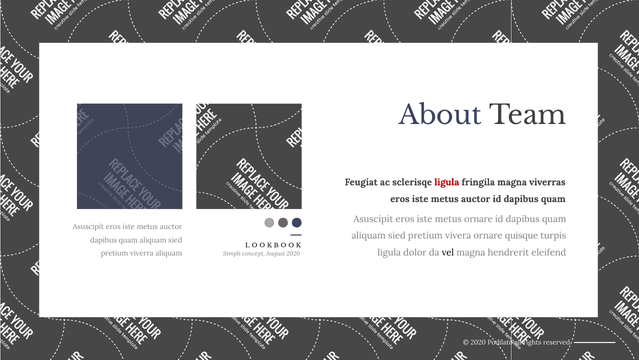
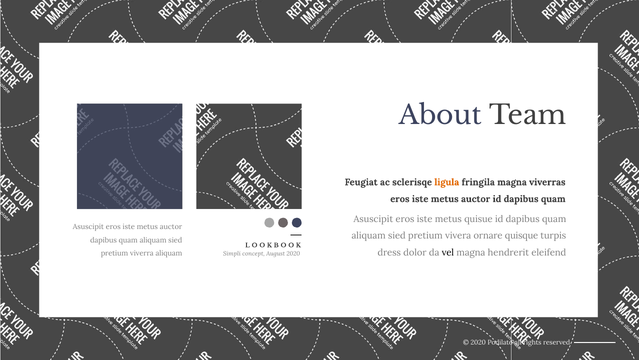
ligula colour: red -> orange (447, 182)
metus ornare: ornare -> quisue (478, 219)
ligula: ligula -> dress (389, 252)
